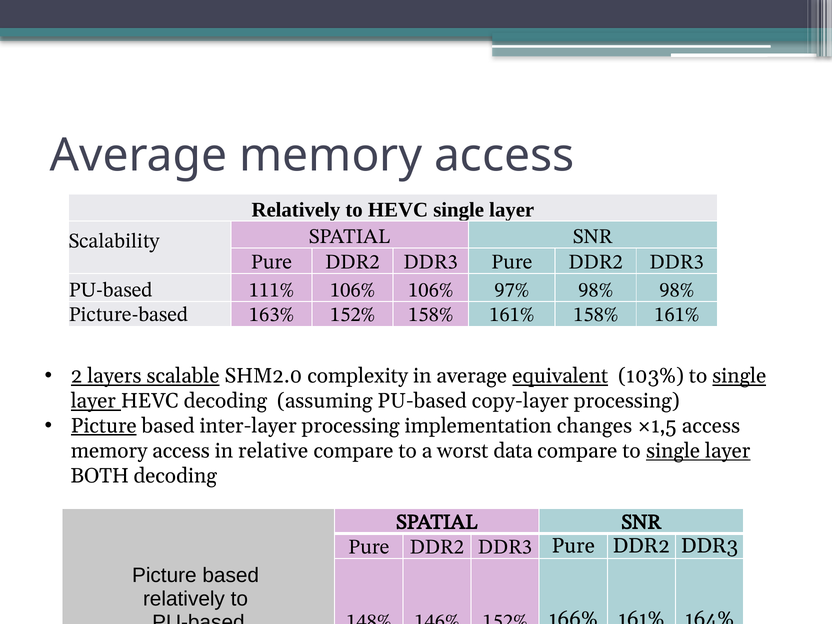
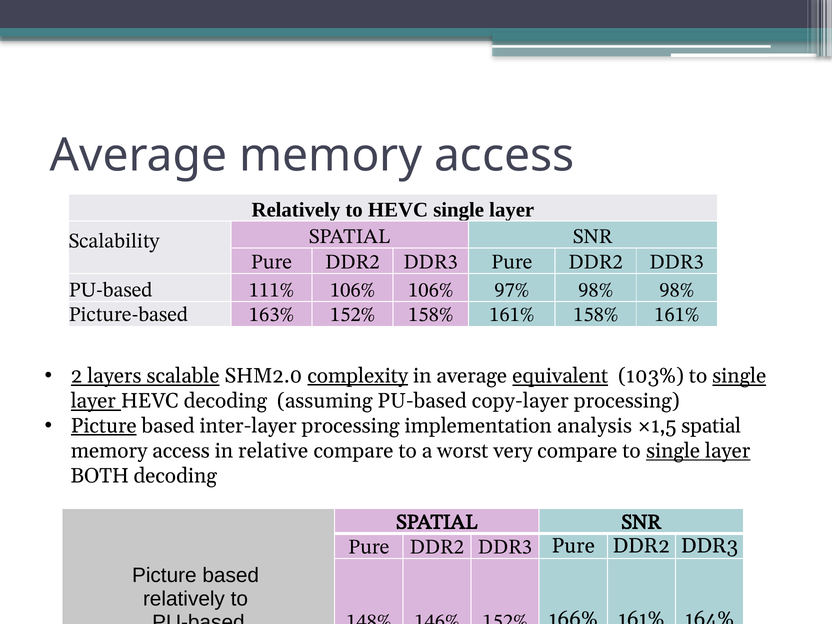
complexity underline: none -> present (358, 376)
changes: changes -> analysis (595, 426)
×1,5 access: access -> spatial (711, 426)
data: data -> very (513, 451)
